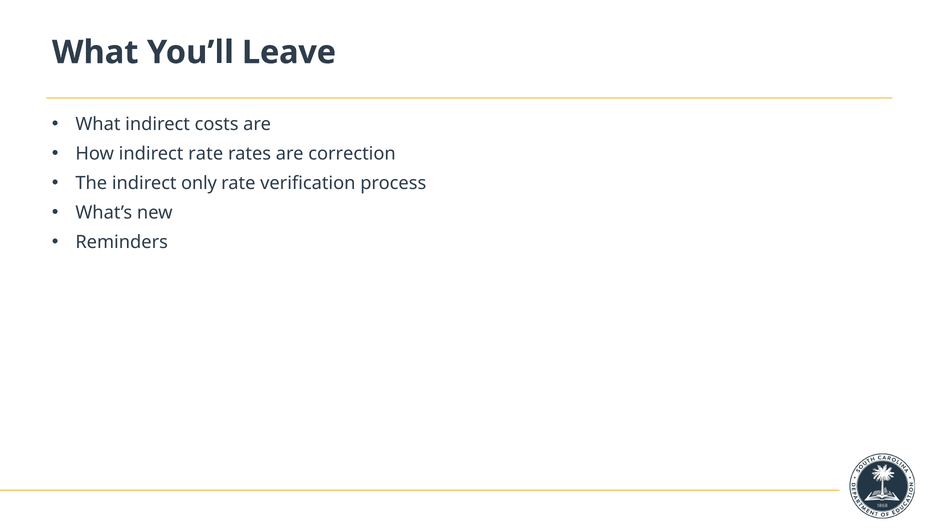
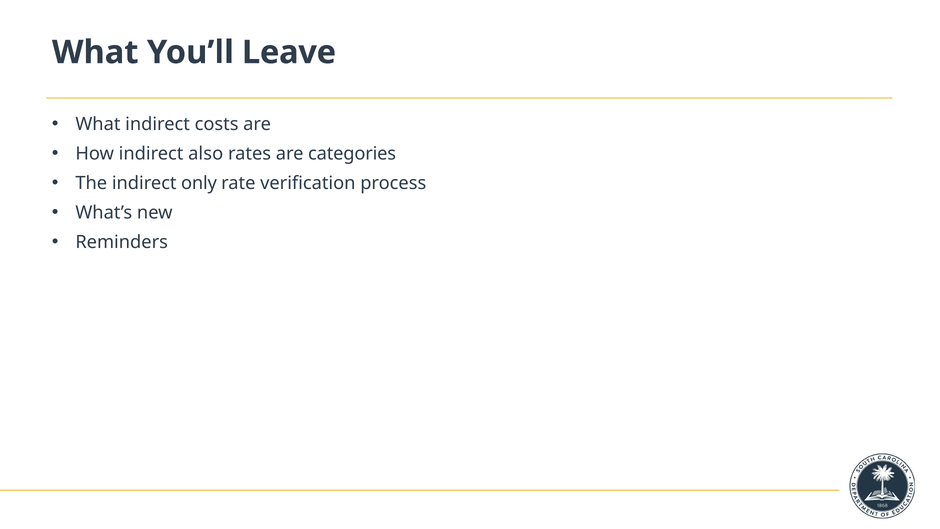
indirect rate: rate -> also (206, 153)
correction: correction -> categories (352, 153)
